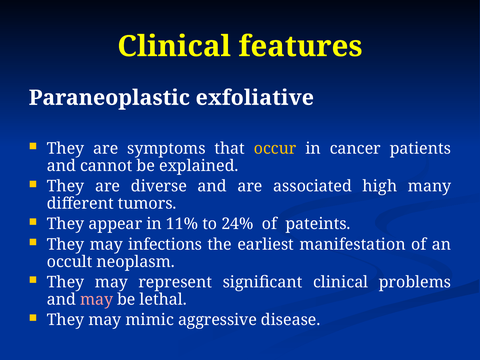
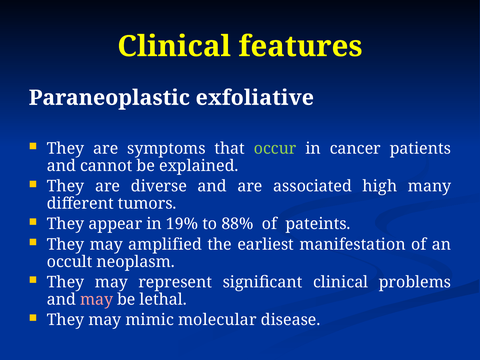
occur colour: yellow -> light green (275, 149)
11%: 11% -> 19% (182, 224)
24%: 24% -> 88% (237, 224)
infections: infections -> amplified (165, 244)
aggressive: aggressive -> molecular (217, 320)
